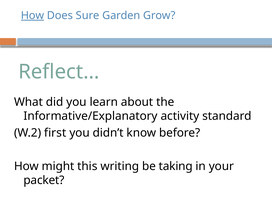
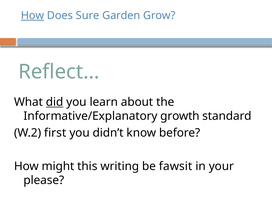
did underline: none -> present (55, 102)
activity: activity -> growth (180, 116)
taking: taking -> fawsit (176, 166)
packet: packet -> please (44, 180)
